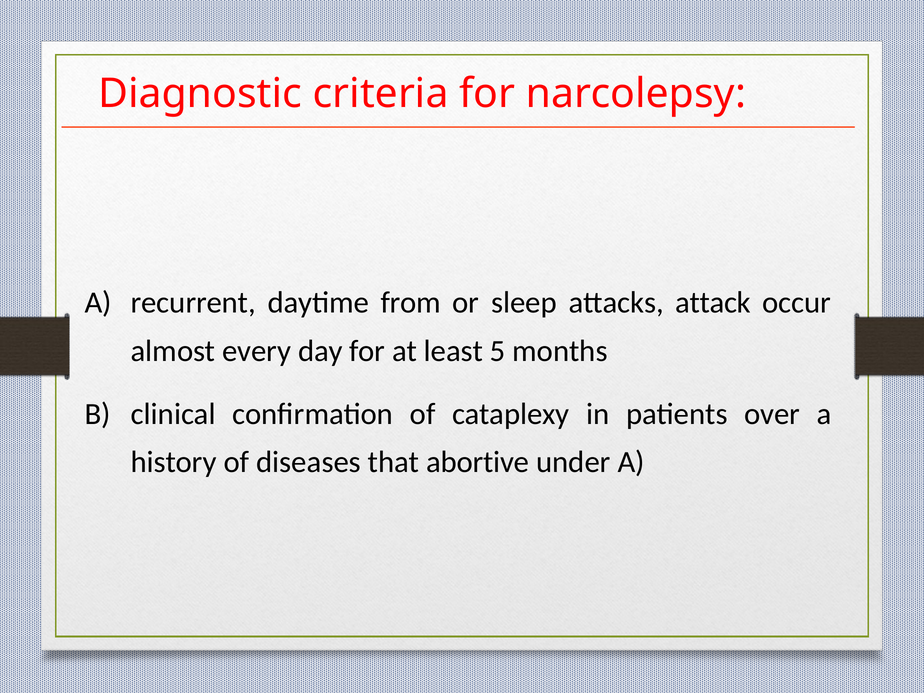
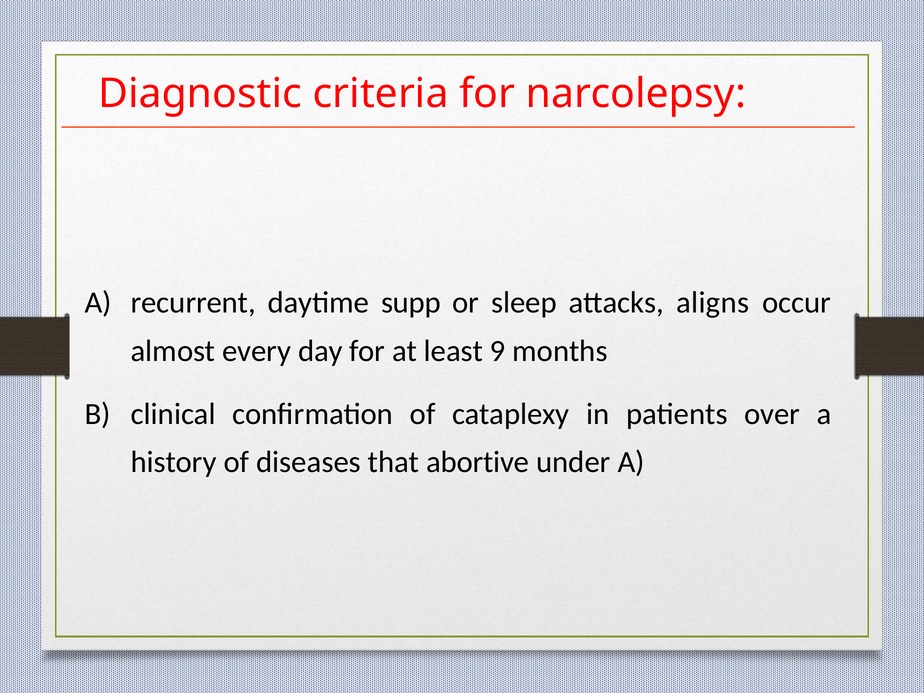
from: from -> supp (411, 303)
attack: attack -> aligns (713, 303)
5: 5 -> 9 (498, 351)
